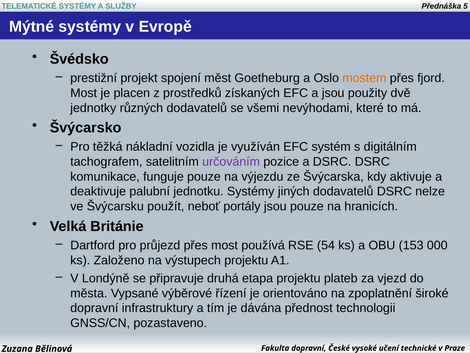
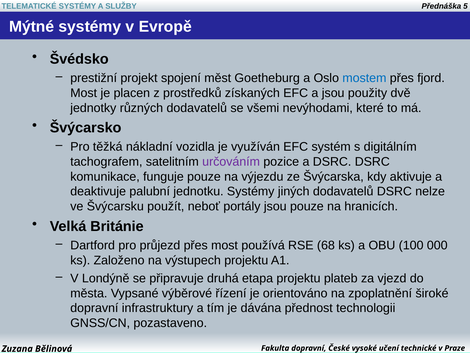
mostem colour: orange -> blue (364, 78)
54: 54 -> 68 (326, 245)
153: 153 -> 100 (411, 245)
